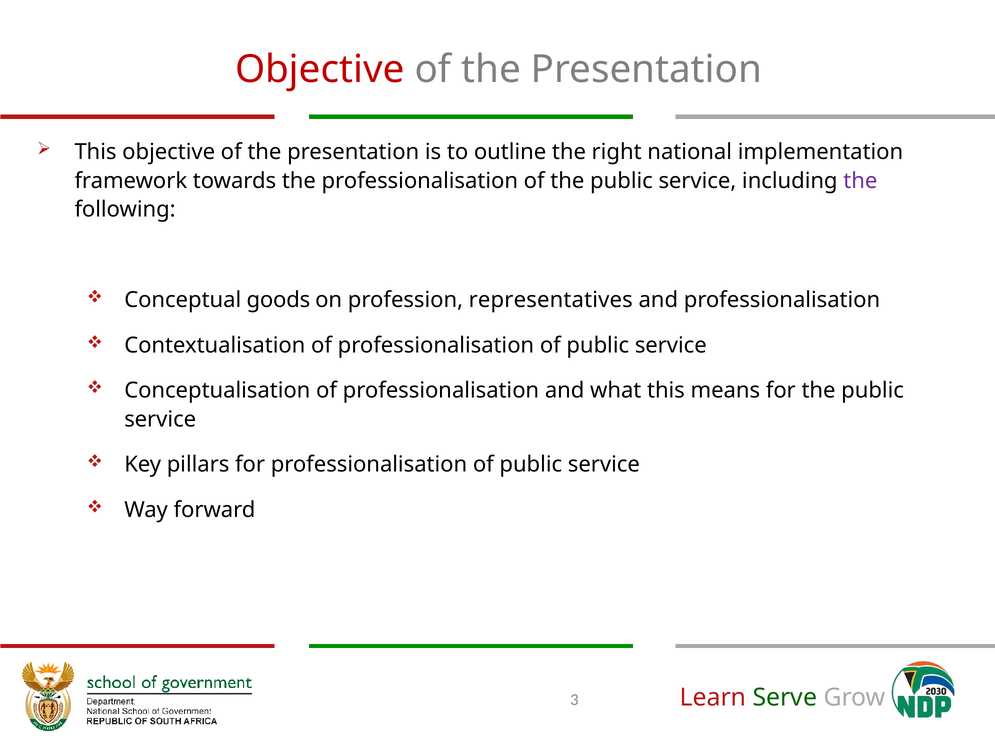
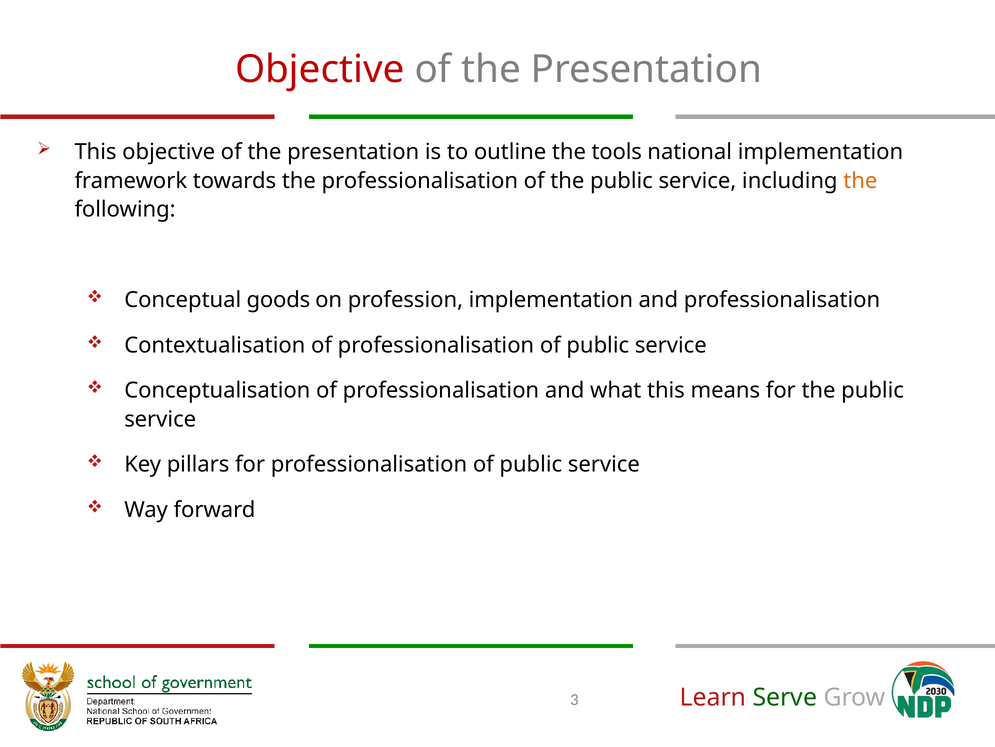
right: right -> tools (617, 152)
the colour: purple -> orange (860, 181)
profession representatives: representatives -> implementation (551, 300)
